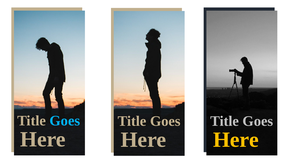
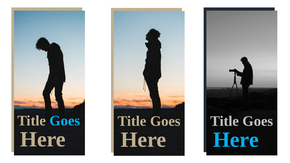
Here colour: yellow -> light blue (236, 140)
